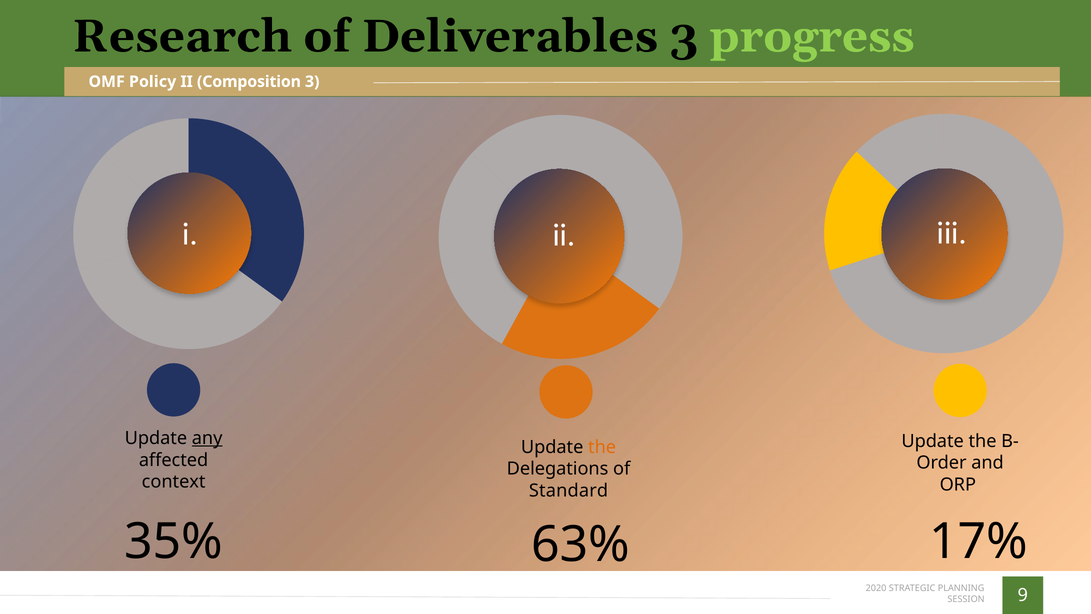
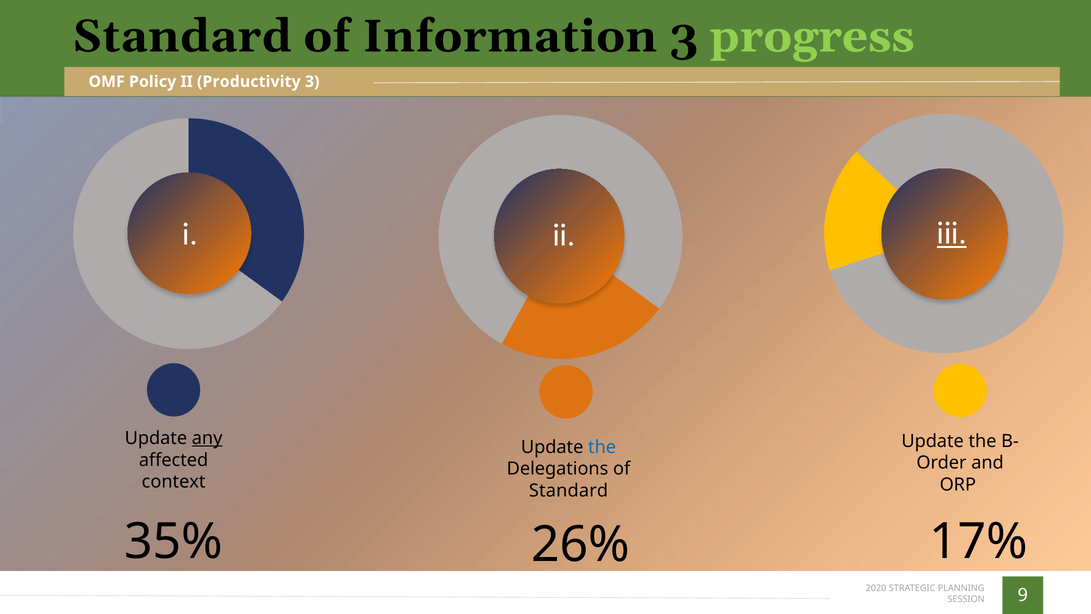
Research: Research -> Standard (182, 36)
Deliverables: Deliverables -> Information (510, 36)
Composition: Composition -> Productivity (249, 82)
iii underline: none -> present (952, 233)
the colour: orange -> blue (602, 447)
63%: 63% -> 26% (580, 545)
